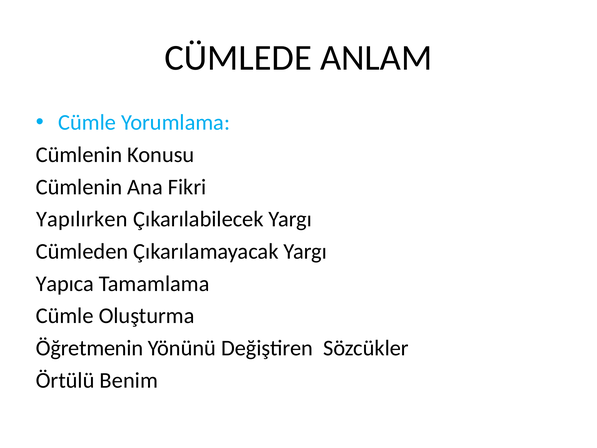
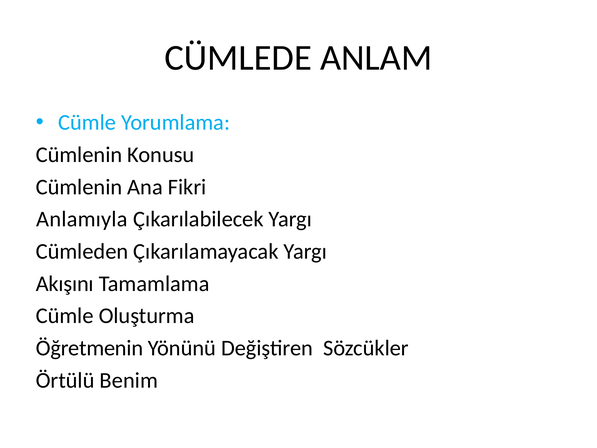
Yapılırken: Yapılırken -> Anlamıyla (82, 219)
Yapıca: Yapıca -> Akışını (65, 283)
